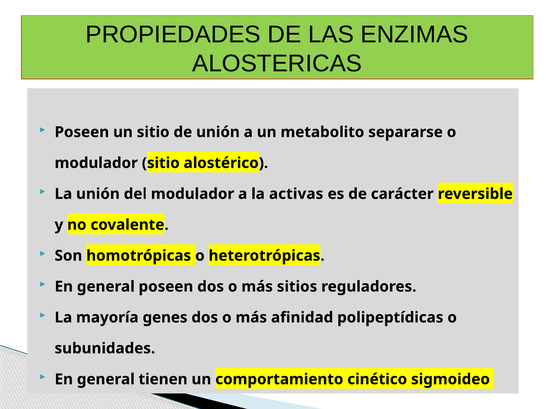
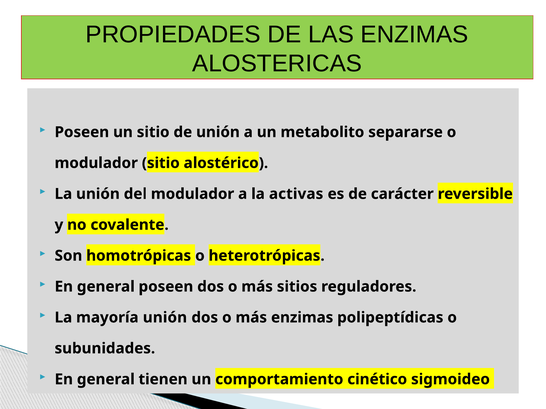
mayoría genes: genes -> unión (165, 318)
más afinidad: afinidad -> enzimas (302, 318)
